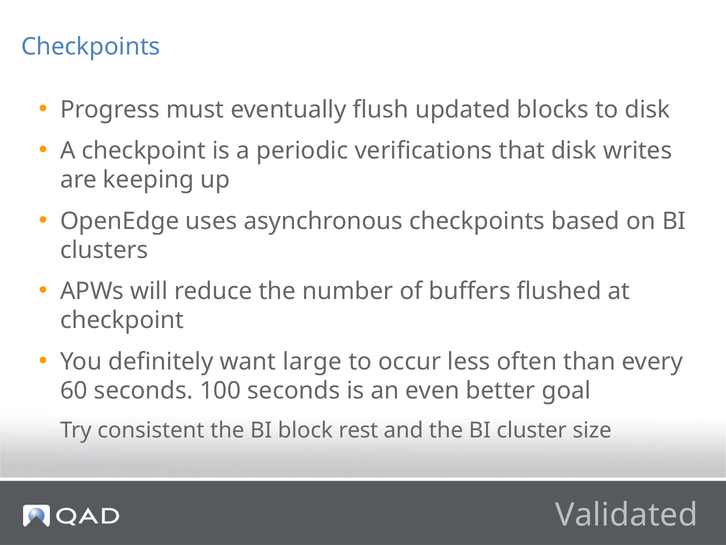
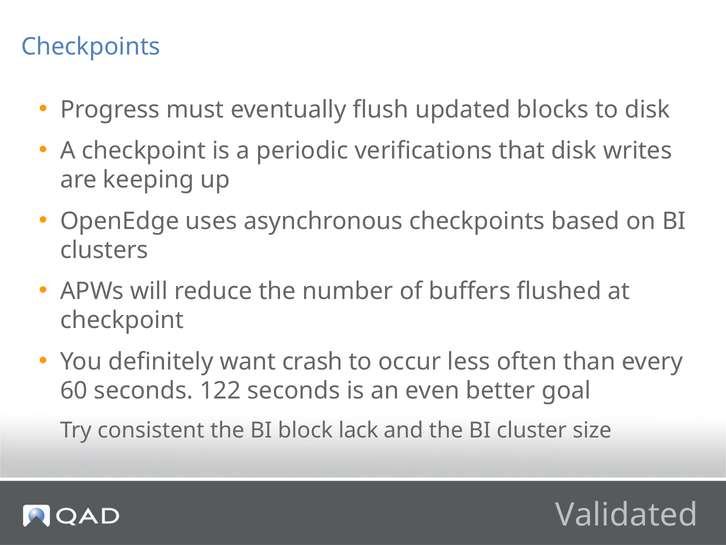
large: large -> crash (313, 361)
100: 100 -> 122 (220, 390)
rest: rest -> lack (358, 430)
